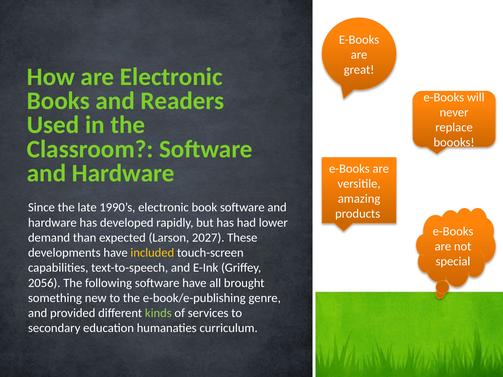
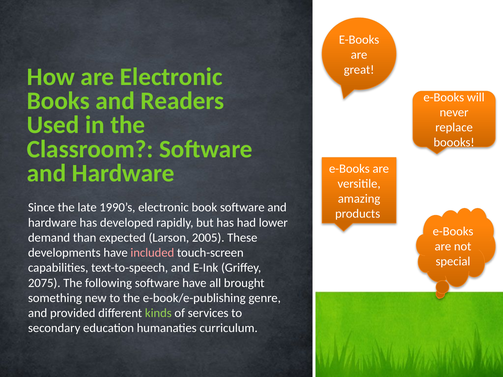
2027: 2027 -> 2005 (208, 238)
included colour: yellow -> pink (152, 253)
2056: 2056 -> 2075 (44, 283)
